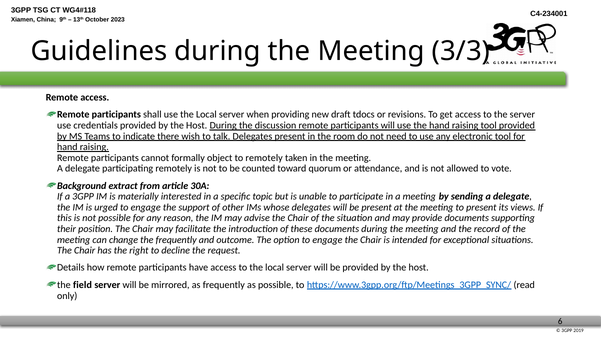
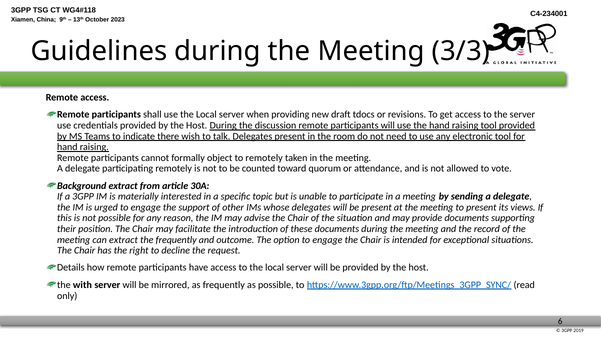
can change: change -> extract (124, 240)
field: field -> with (82, 285)
